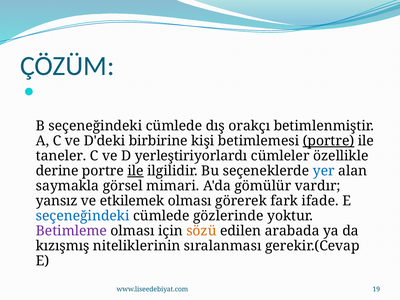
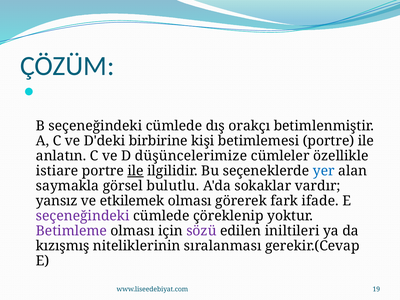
portre underline: present -> none (329, 141)
taneler: taneler -> anlatın (61, 156)
yerleştiriyorlardı: yerleştiriyorlardı -> düşüncelerimize (191, 156)
derine: derine -> istiare (57, 171)
mimari: mimari -> bulutlu (173, 186)
gömülür: gömülür -> sokaklar (263, 186)
seçeneğindeki colour: blue -> purple (83, 216)
gözlerinde: gözlerinde -> çöreklenip (228, 216)
sözü colour: orange -> purple (201, 231)
arabada: arabada -> iniltileri (292, 231)
